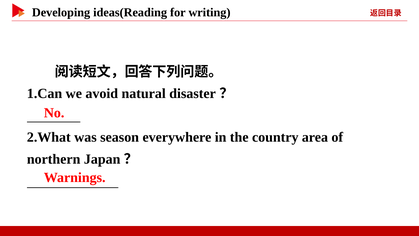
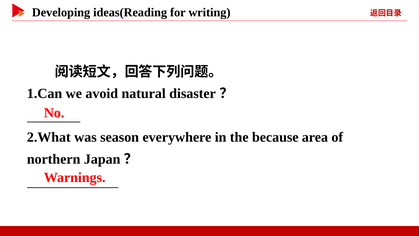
country: country -> because (275, 137)
